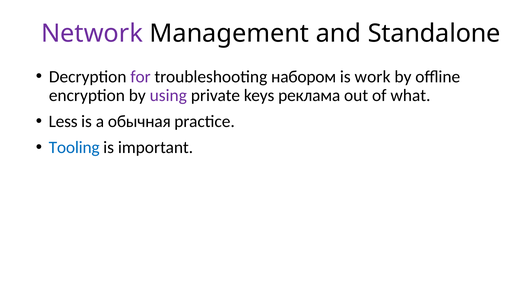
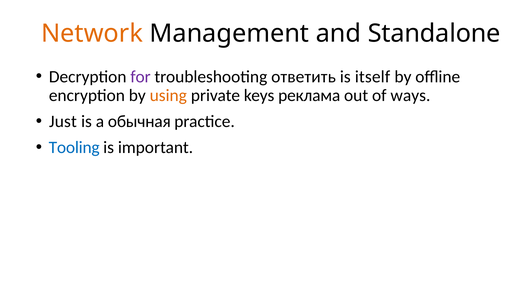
Network colour: purple -> orange (92, 33)
набором: набором -> ответить (304, 77)
work: work -> itself (373, 77)
using colour: purple -> orange (168, 95)
what: what -> ways (410, 95)
Less: Less -> Just (63, 121)
